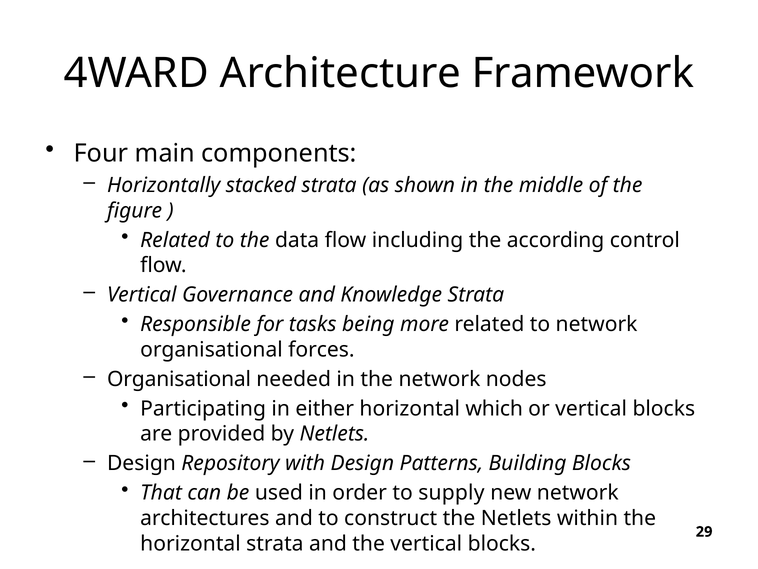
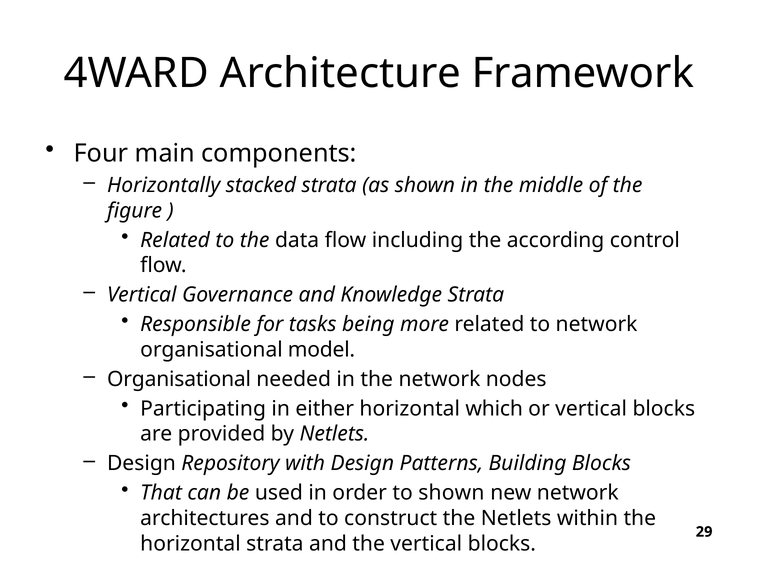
forces: forces -> model (321, 349)
to supply: supply -> shown (451, 493)
